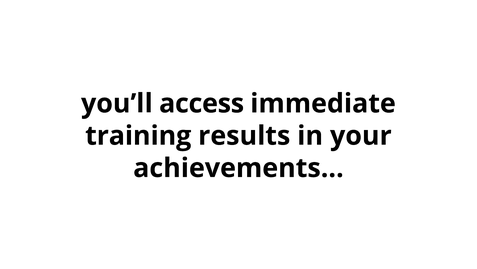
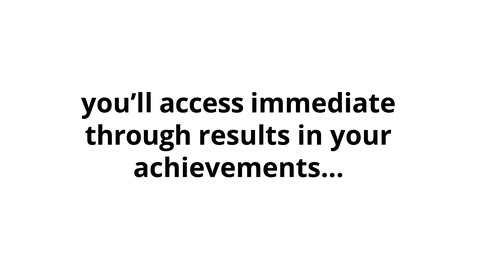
training: training -> through (138, 135)
